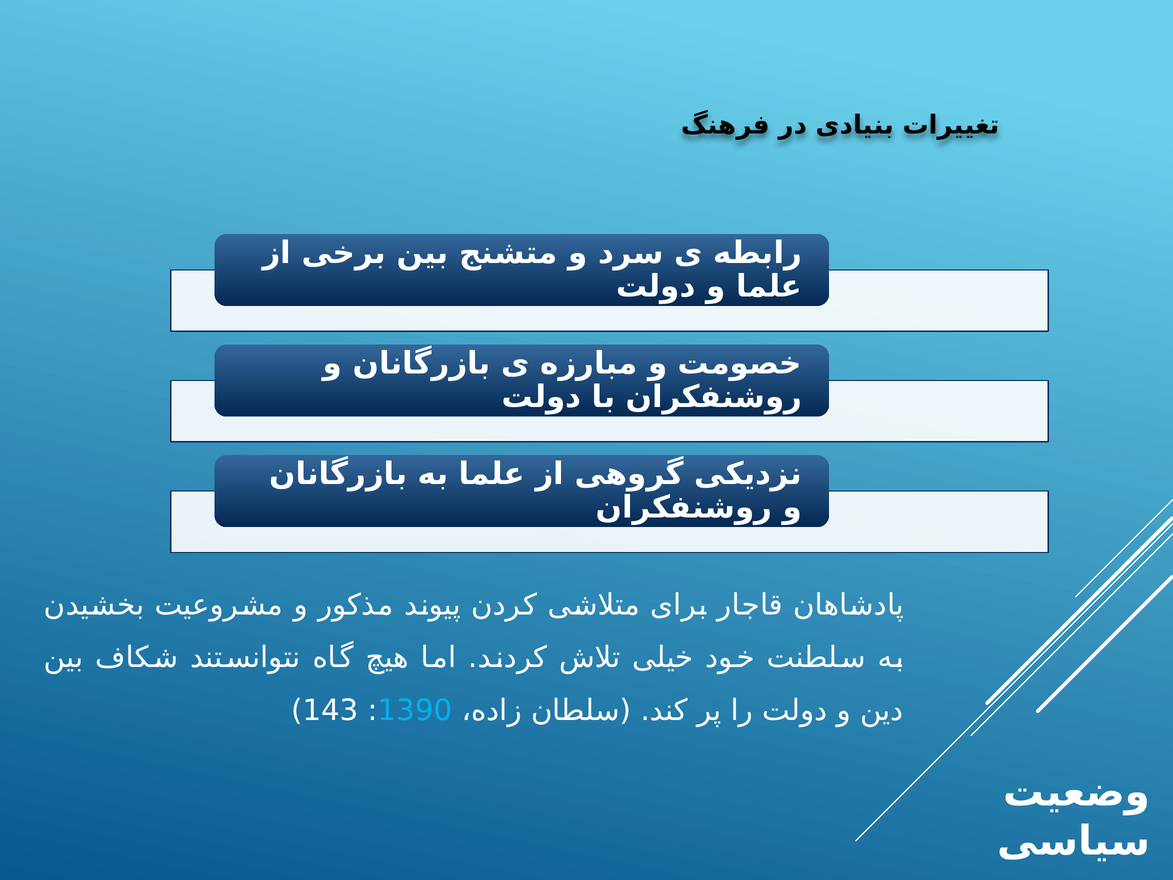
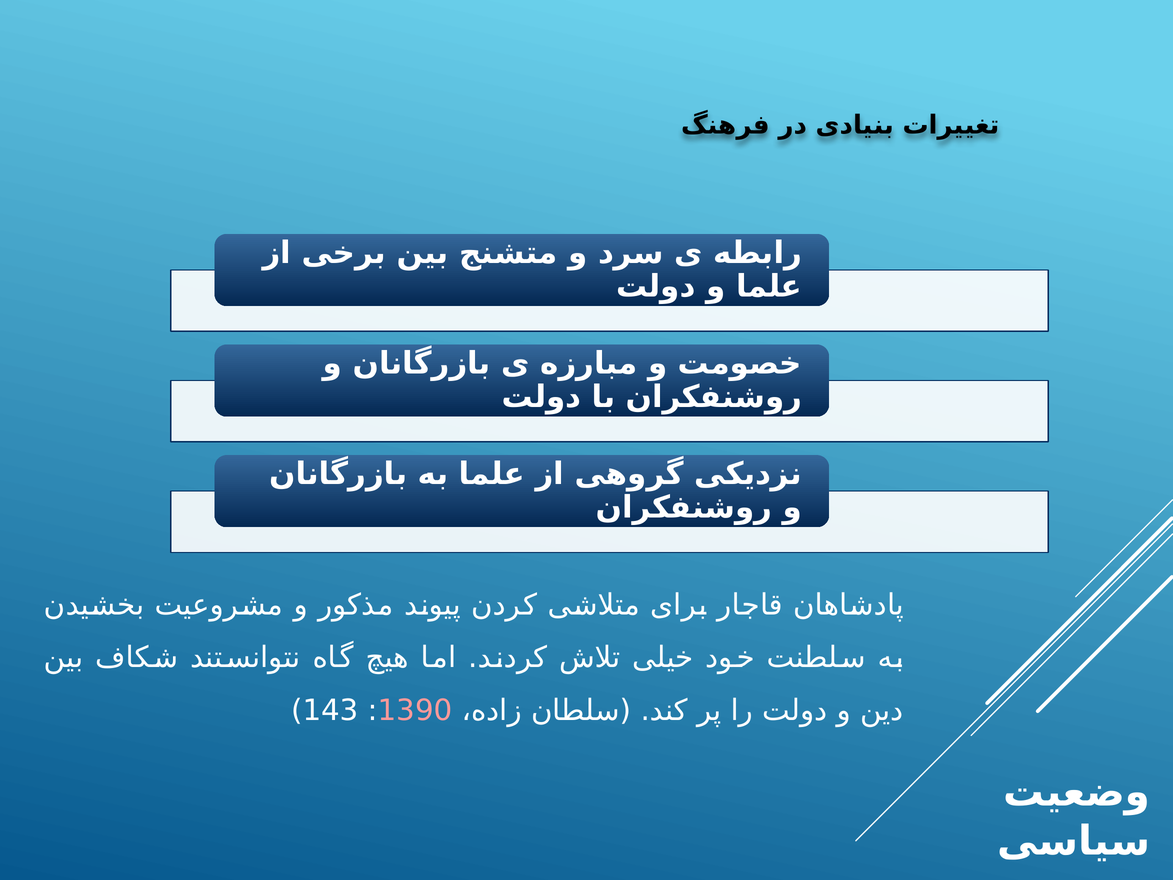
1390 colour: light blue -> pink (415, 710)
